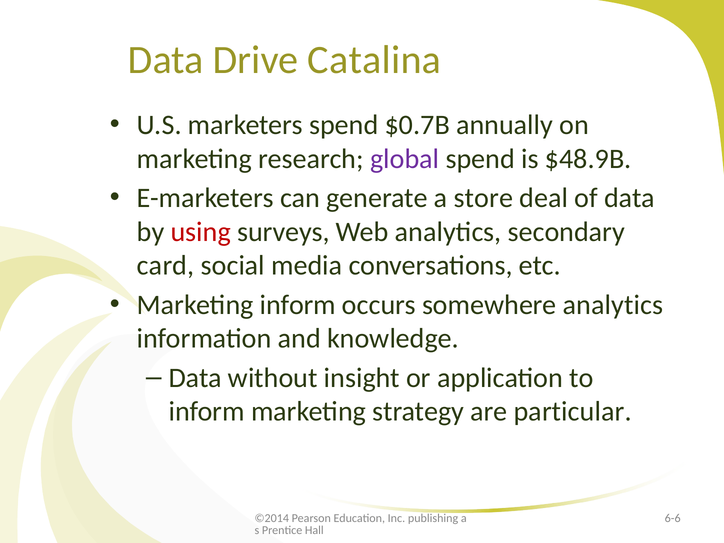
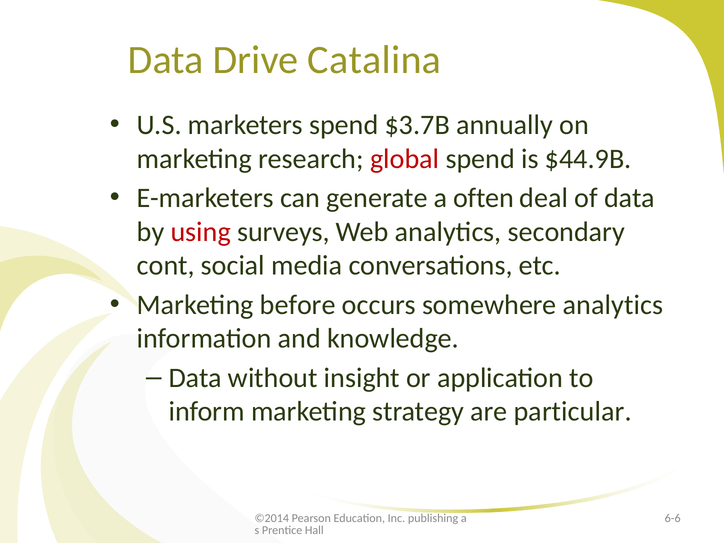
$0.7B: $0.7B -> $3.7B (417, 125)
global colour: purple -> red (405, 159)
$48.9B: $48.9B -> $44.9B (588, 159)
store: store -> often (484, 198)
card: card -> cont (166, 266)
Marketing inform: inform -> before (298, 305)
